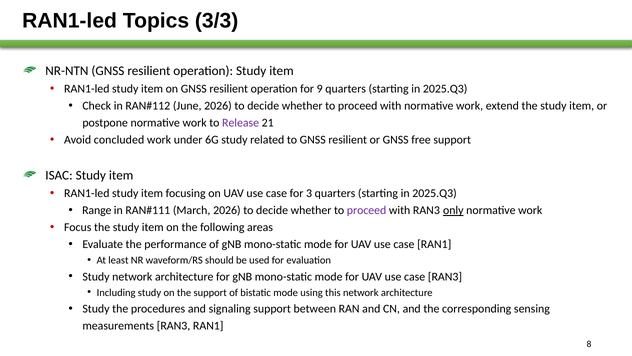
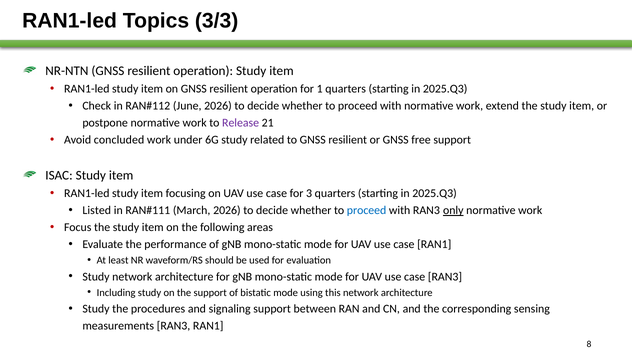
9: 9 -> 1 (320, 89)
Range: Range -> Listed (97, 210)
proceed colour: purple -> blue (367, 210)
